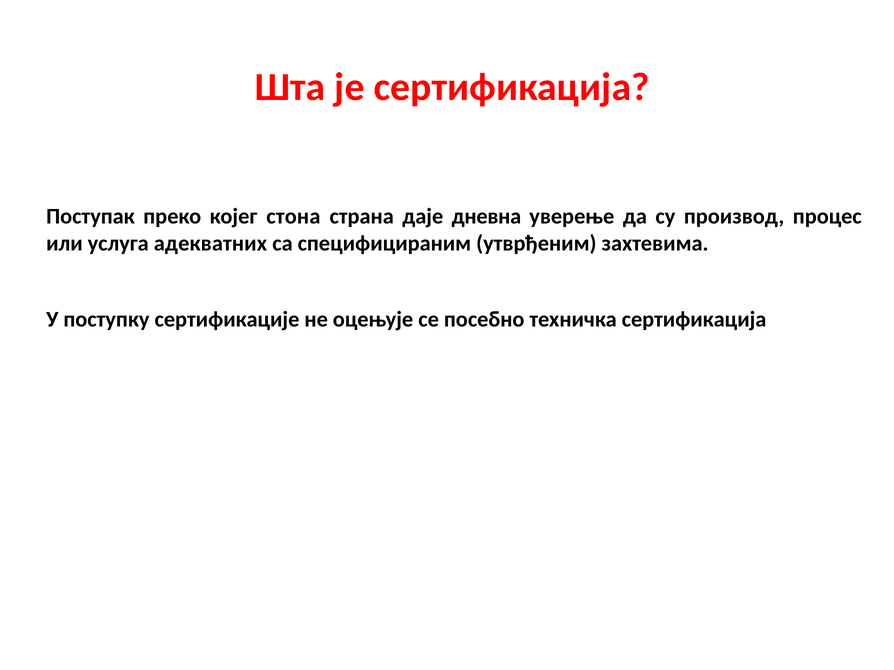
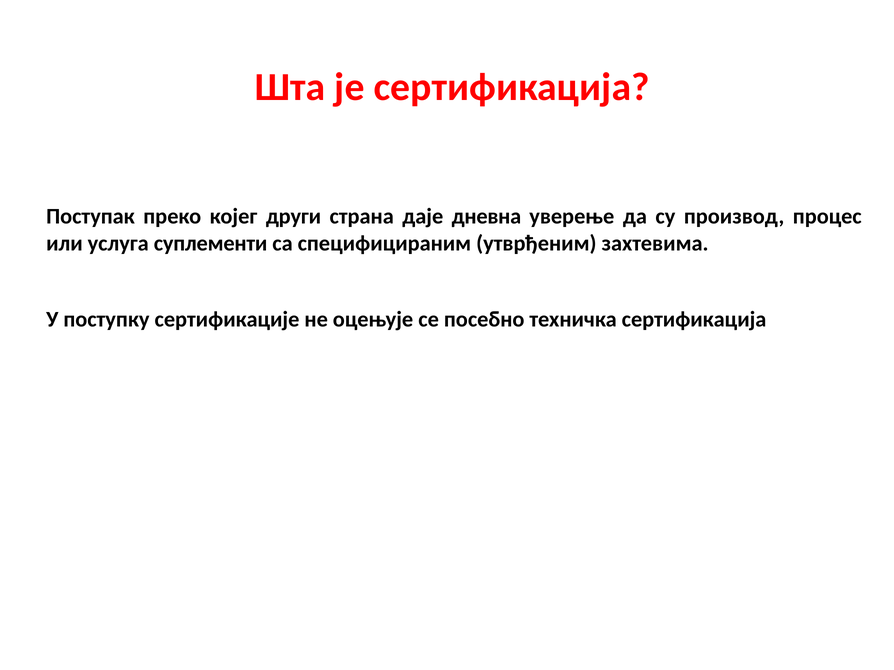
стона: стона -> други (294, 217)
адекватних: адекватних -> суплементи (211, 243)
